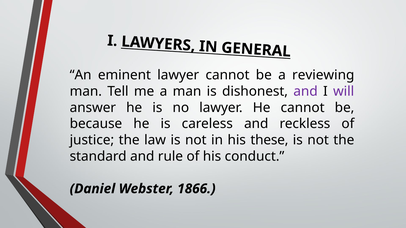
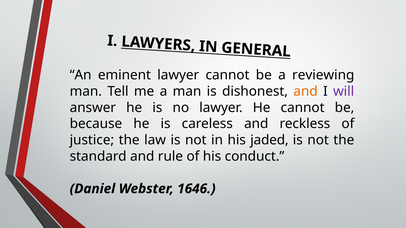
and colour: purple -> orange (306, 92)
these: these -> jaded (269, 140)
1866: 1866 -> 1646 (196, 189)
